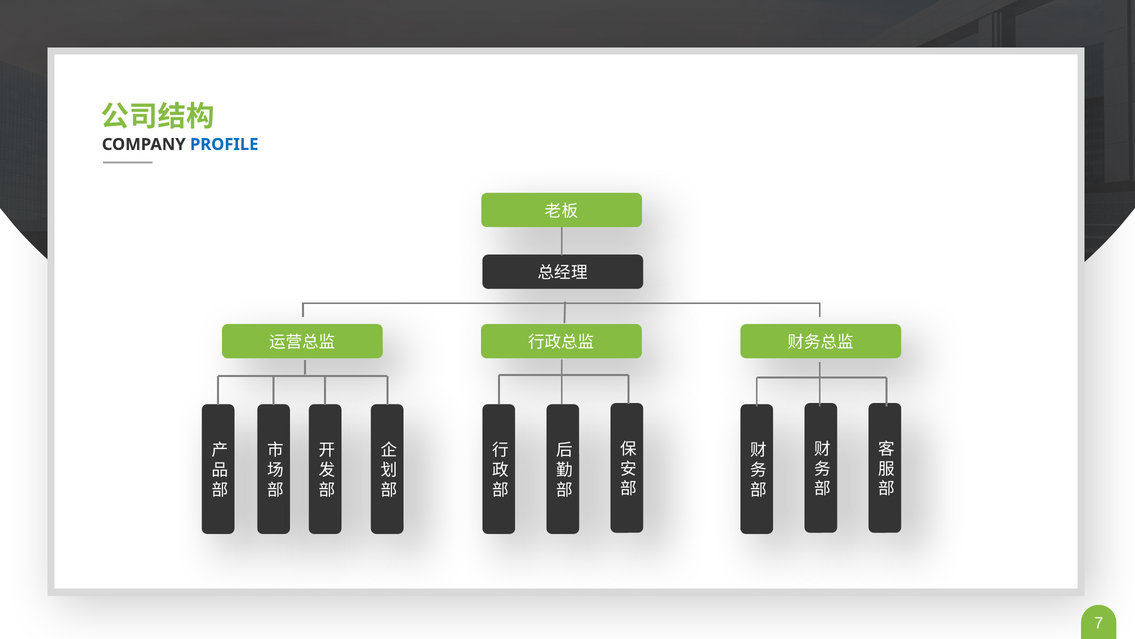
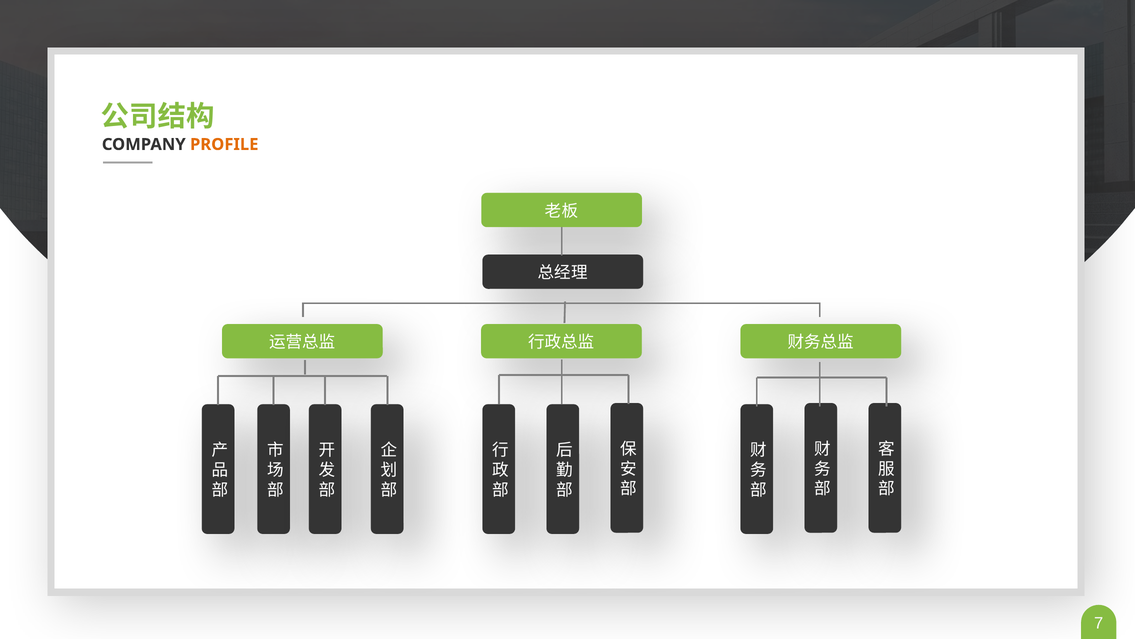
PROFILE colour: blue -> orange (224, 144)
